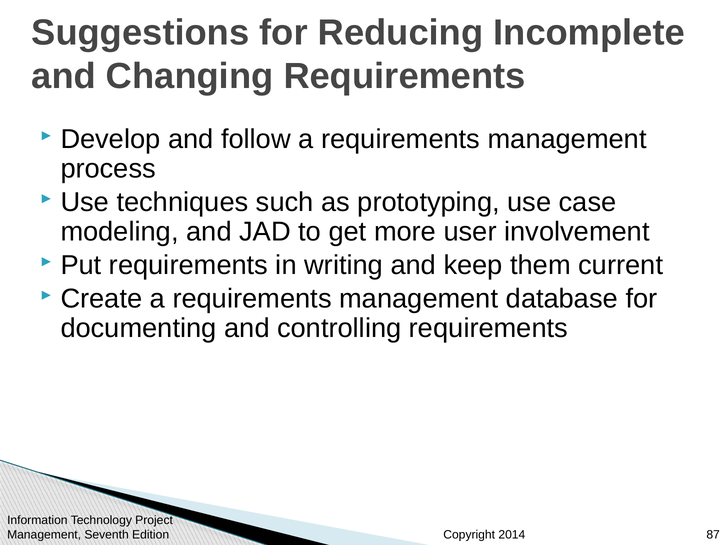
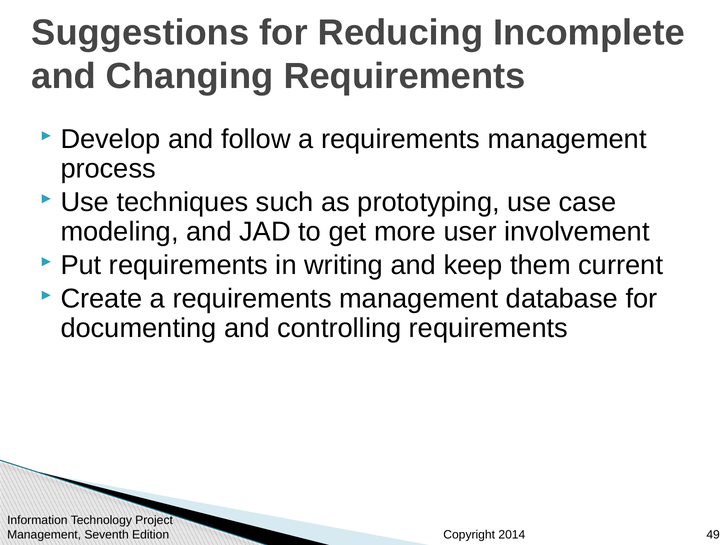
87: 87 -> 49 (713, 535)
